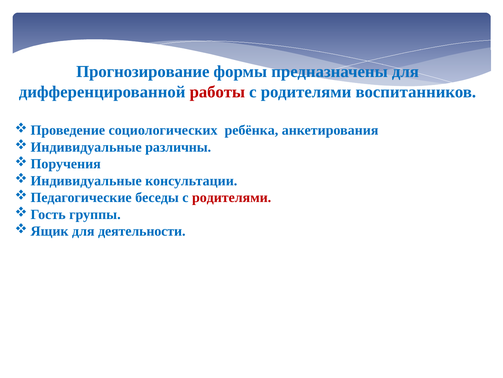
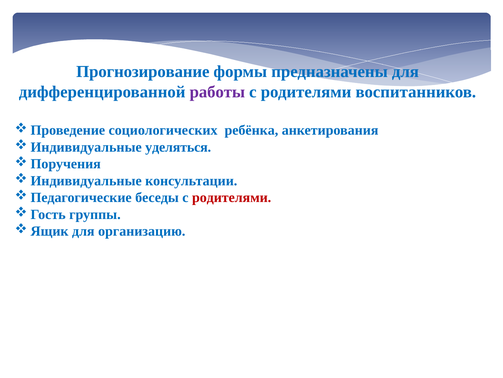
работы colour: red -> purple (217, 92)
различны: различны -> уделяться (178, 147)
деятельности: деятельности -> организацию (142, 231)
